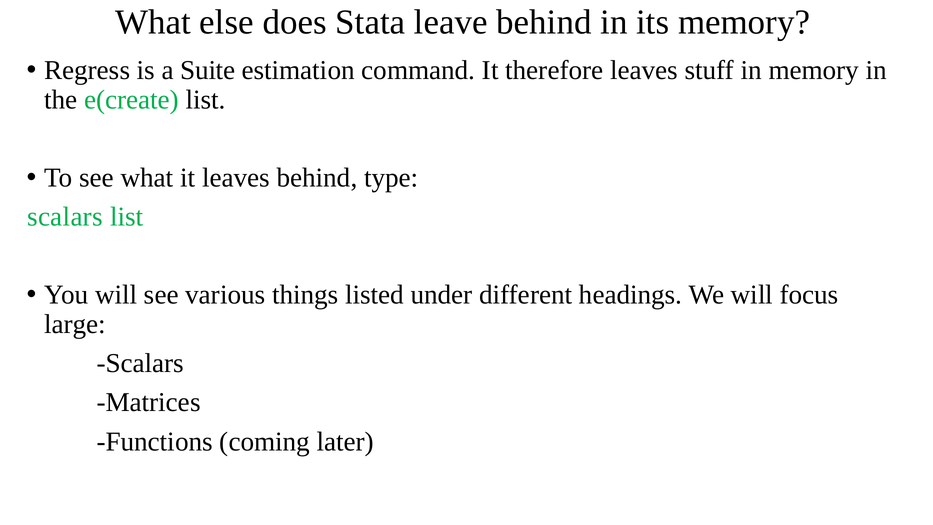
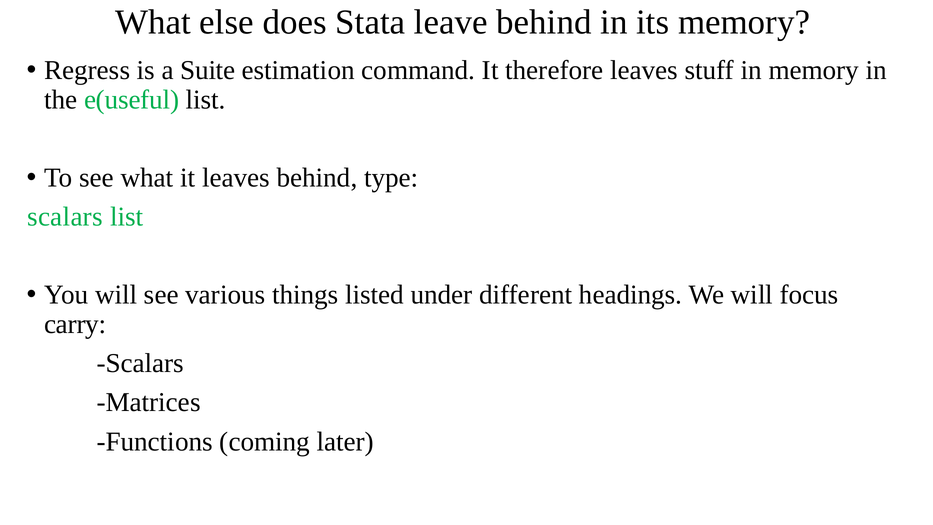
e(create: e(create -> e(useful (132, 100)
large: large -> carry (75, 324)
